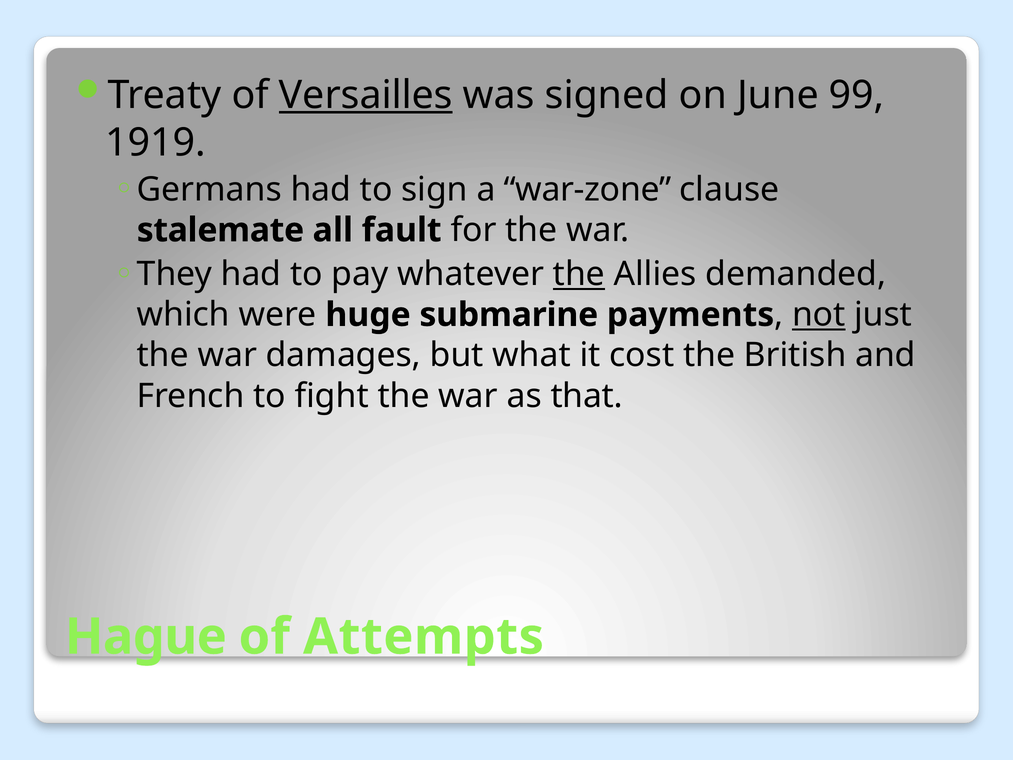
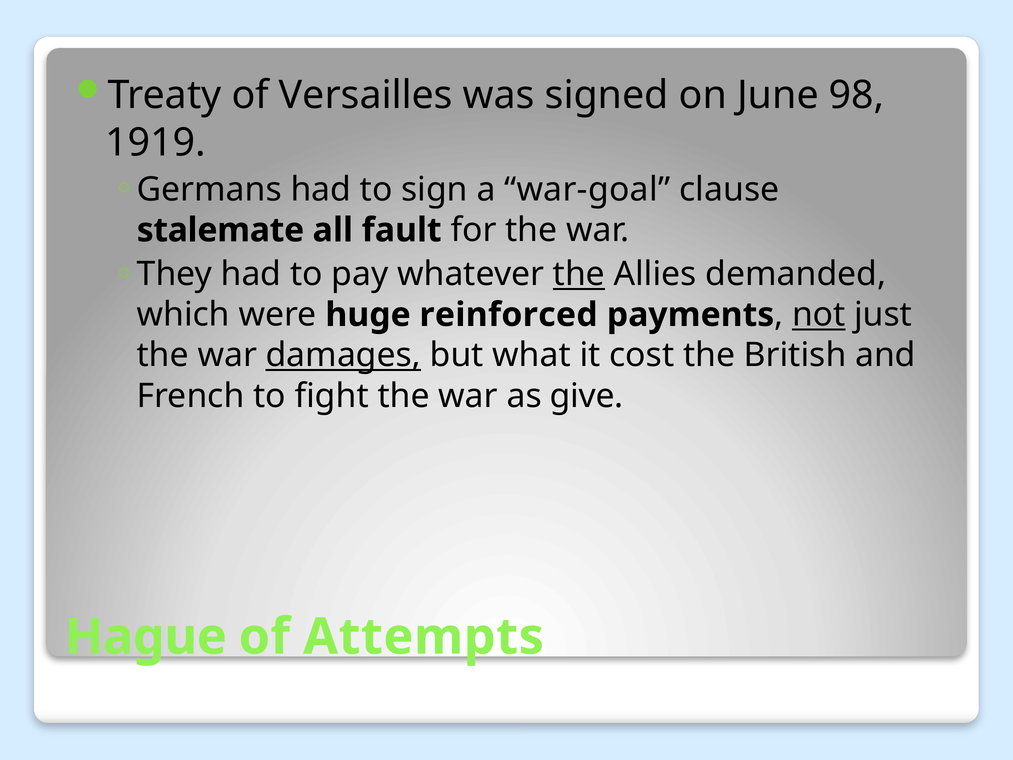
Versailles underline: present -> none (366, 95)
99: 99 -> 98 (857, 95)
war-zone: war-zone -> war-goal (587, 190)
submarine: submarine -> reinforced (509, 315)
damages underline: none -> present (343, 355)
that: that -> give (587, 396)
